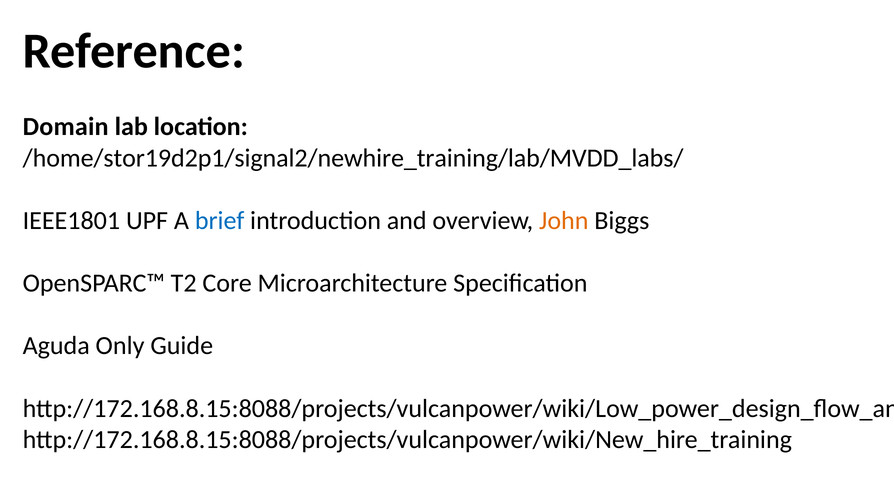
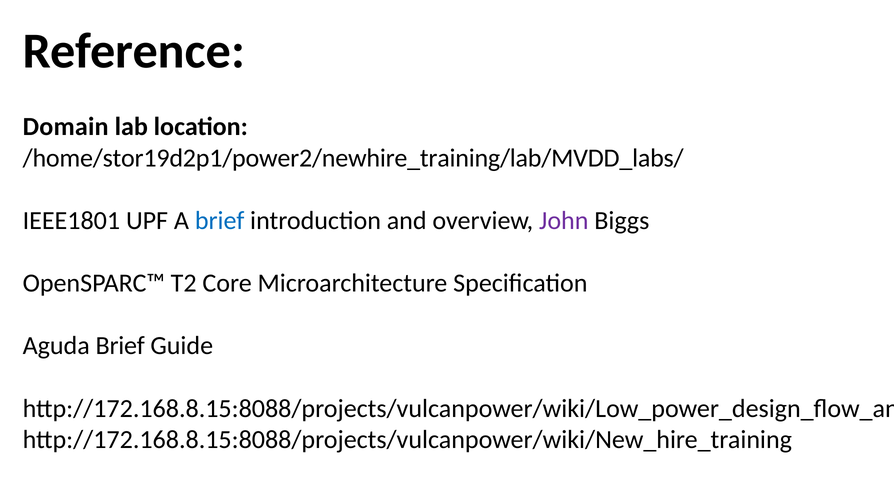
/home/stor19d2p1/signal2/newhire_training/lab/MVDD_labs/: /home/stor19d2p1/signal2/newhire_training/lab/MVDD_labs/ -> /home/stor19d2p1/power2/newhire_training/lab/MVDD_labs/ (353, 158)
John colour: orange -> purple (564, 220)
Aguda Only: Only -> Brief (120, 346)
